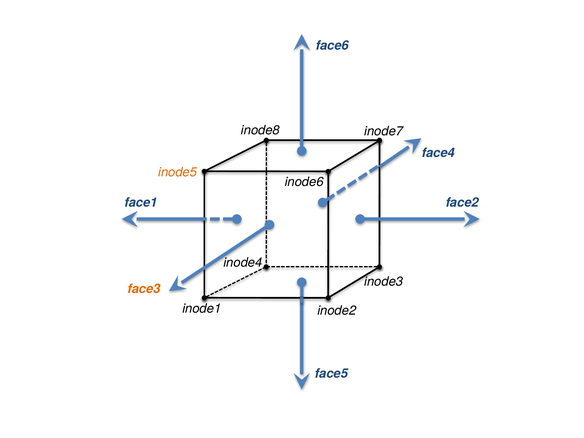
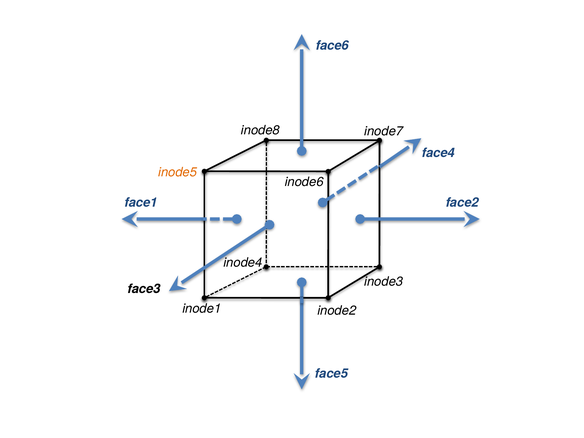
face3 colour: orange -> black (144, 289)
